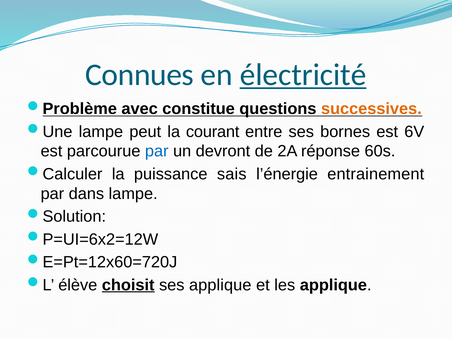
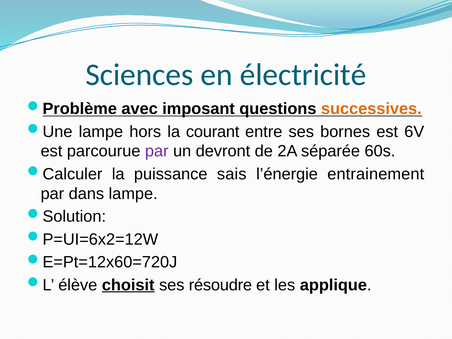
Connues: Connues -> Sciences (139, 75)
électricité underline: present -> none (303, 75)
constitue: constitue -> imposant (199, 109)
peut: peut -> hors (145, 132)
par colour: blue -> purple (157, 151)
réponse: réponse -> séparée (331, 151)
ses applique: applique -> résoudre (220, 285)
